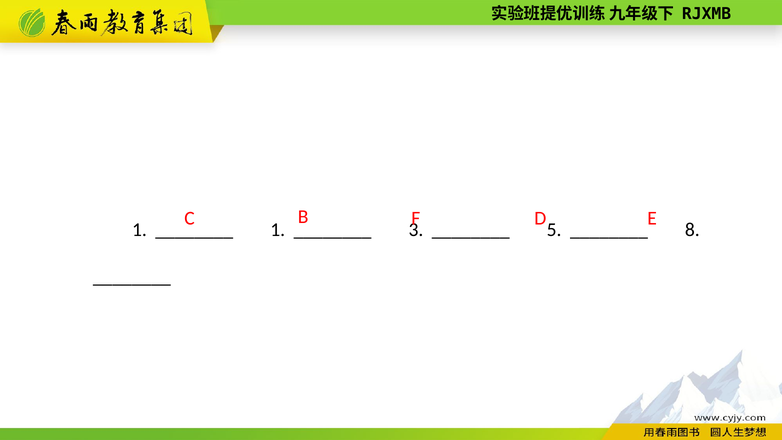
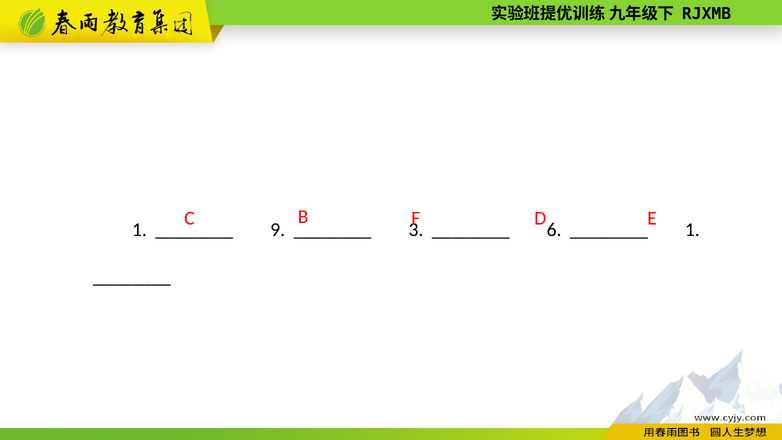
1: 1 -> 9 (278, 230)
5: 5 -> 6 (554, 230)
8: 8 -> 1 (692, 230)
